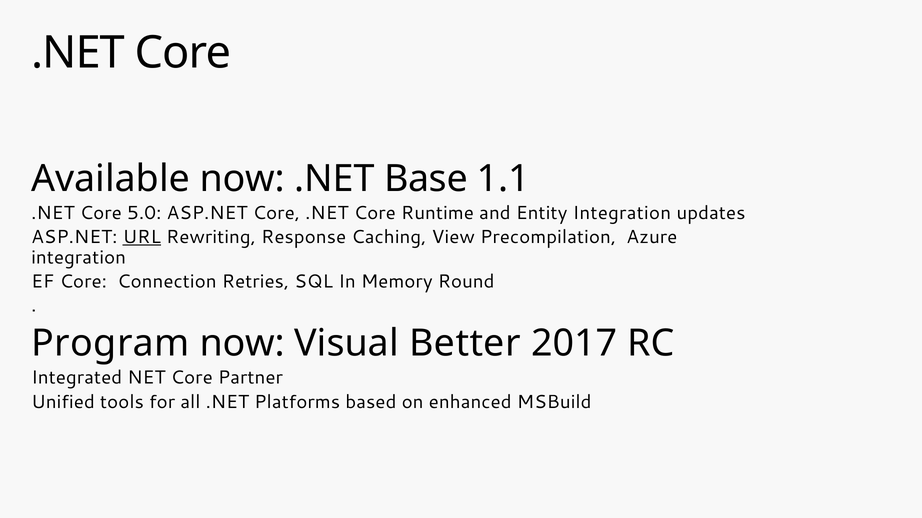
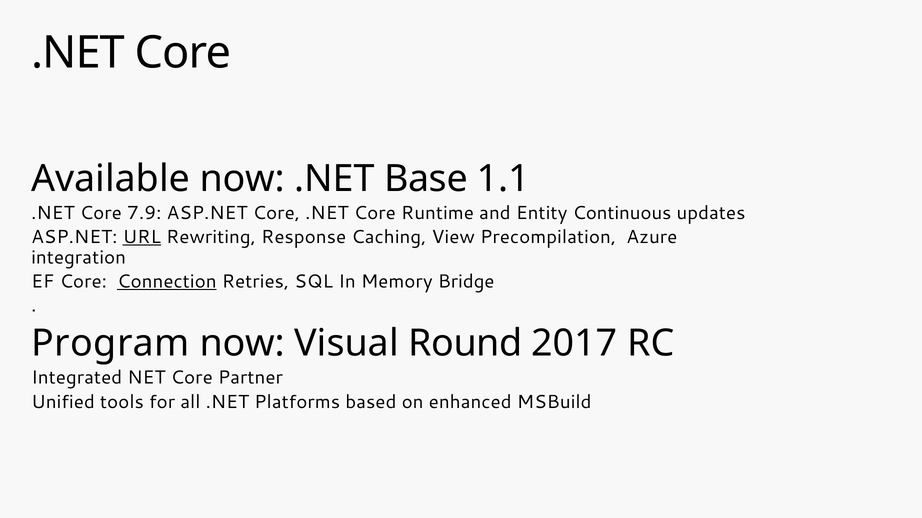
5.0: 5.0 -> 7.9 (144, 213)
Entity Integration: Integration -> Continuous (622, 213)
Connection underline: none -> present (167, 282)
Round: Round -> Bridge (466, 282)
Better: Better -> Round (465, 344)
